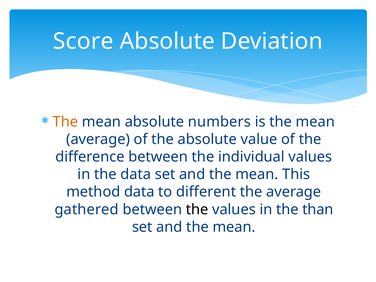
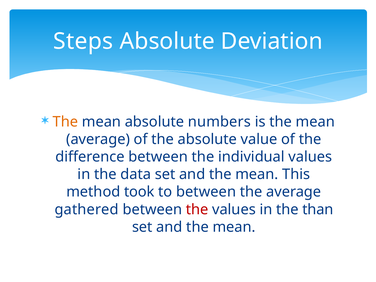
Score: Score -> Steps (83, 41)
method data: data -> took (139, 192)
to different: different -> between (206, 192)
the colour: black -> red (197, 209)
